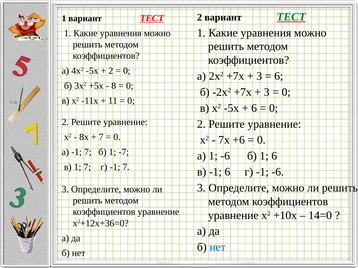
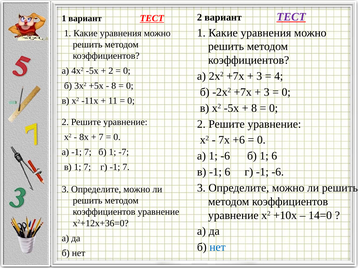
ТЕСТ colour: green -> purple (291, 17)
6: 6 -> 4 (279, 76)
6: 6 -> 8 (254, 108)
